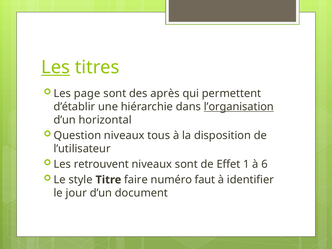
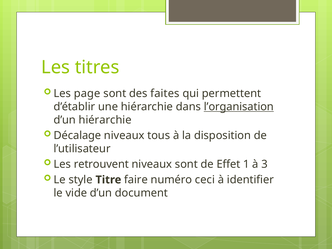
Les underline: present -> none (56, 67)
après: après -> faites (165, 93)
d’un horizontal: horizontal -> hiérarchie (105, 120)
Question: Question -> Décalage (77, 135)
6: 6 -> 3 (264, 164)
faut: faut -> ceci (205, 180)
jour: jour -> vide (76, 193)
